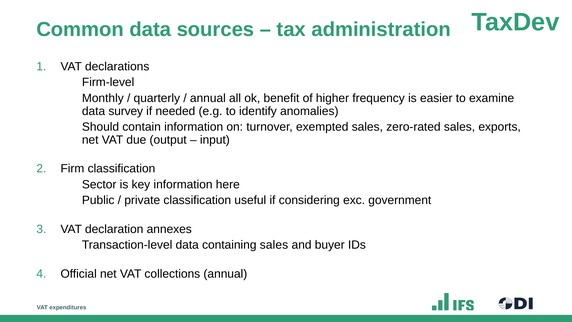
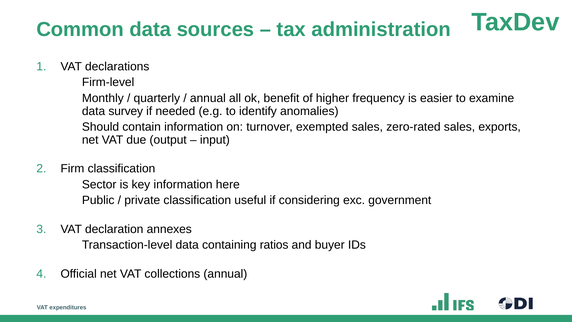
containing sales: sales -> ratios (274, 245)
